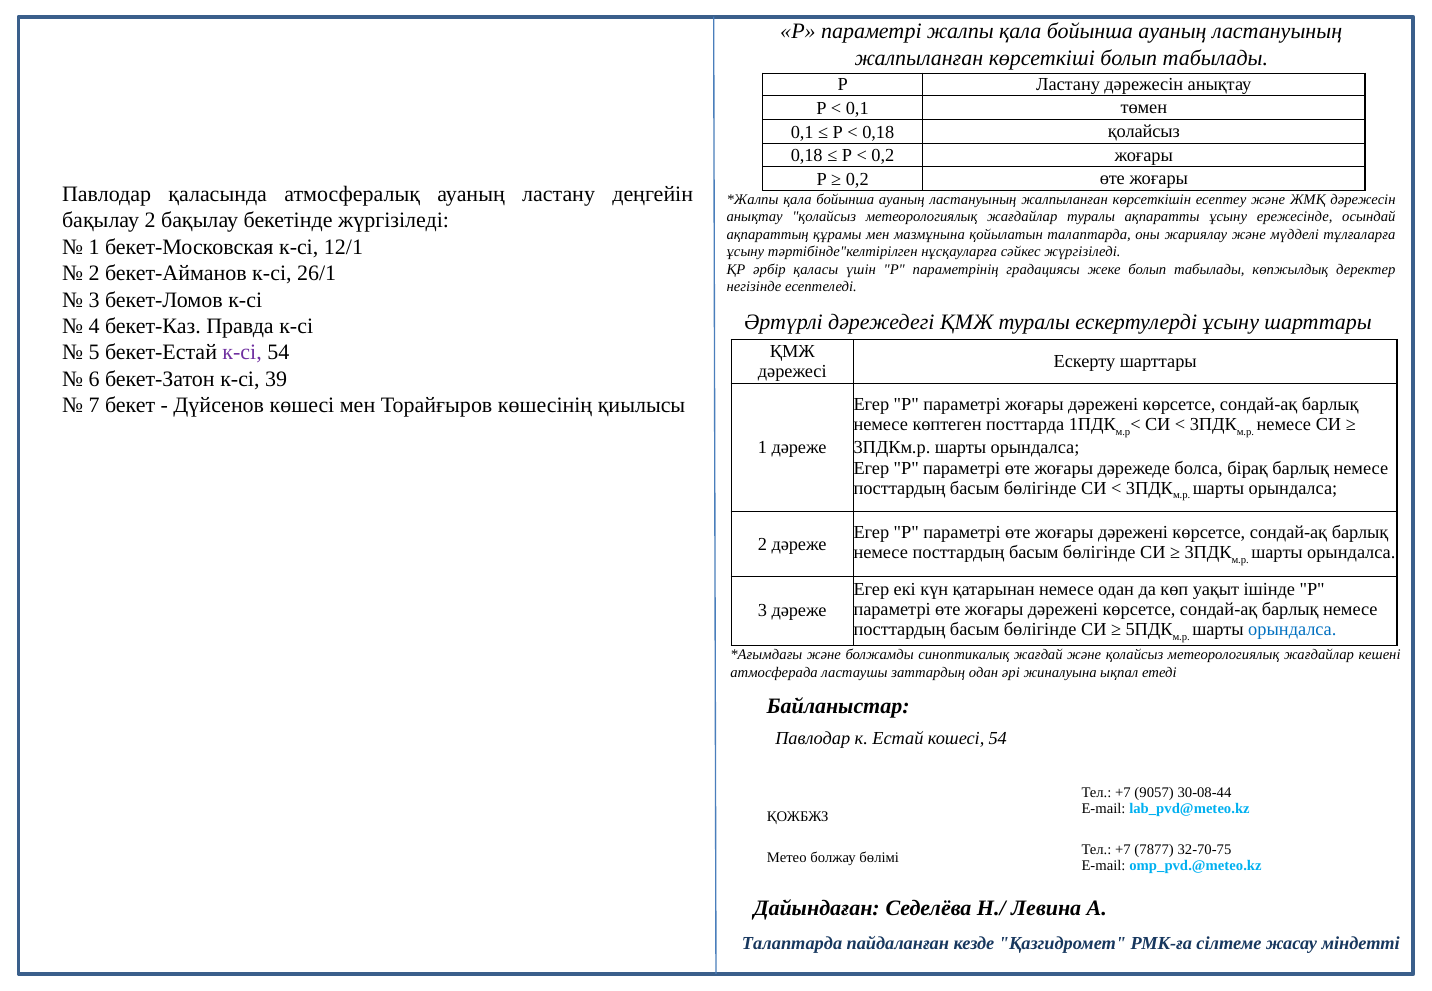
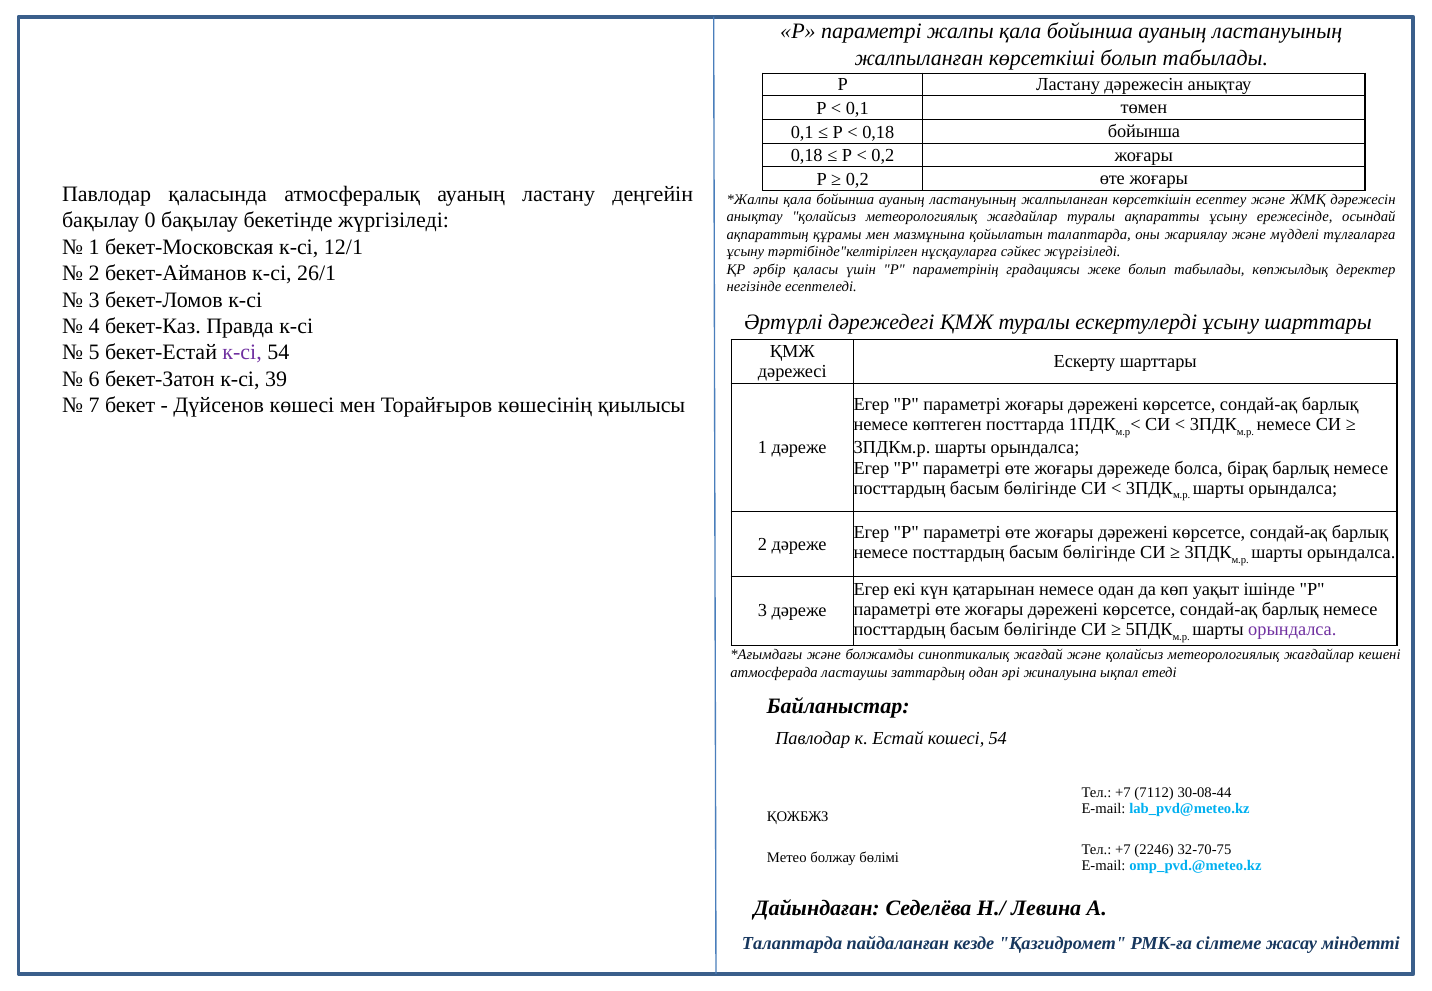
0,18 қолайсыз: қолайсыз -> бойынша (1144, 131)
бақылау 2: 2 -> 0 (150, 221)
орындалса colour: blue -> purple (1292, 630)
9057: 9057 -> 7112 (1154, 793)
7877: 7877 -> 2246 (1154, 850)
